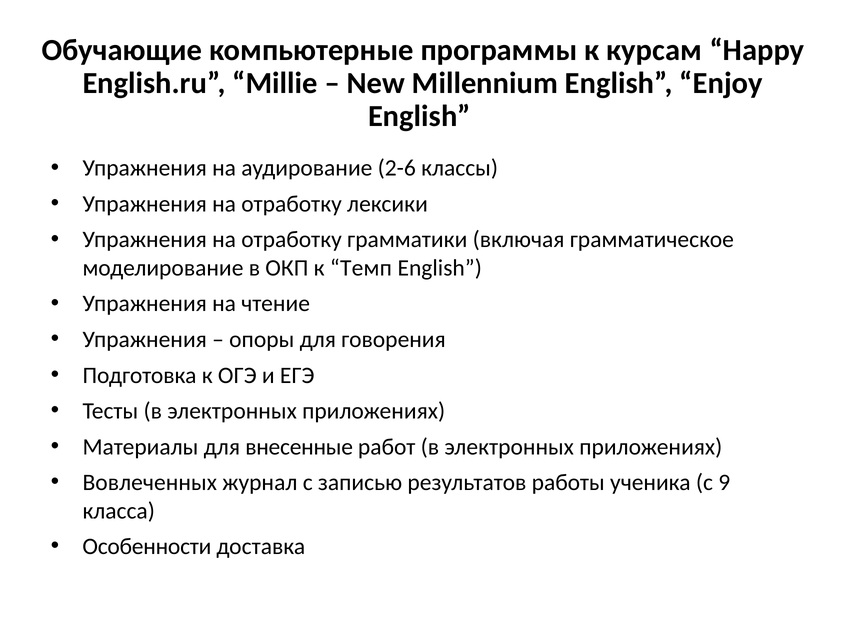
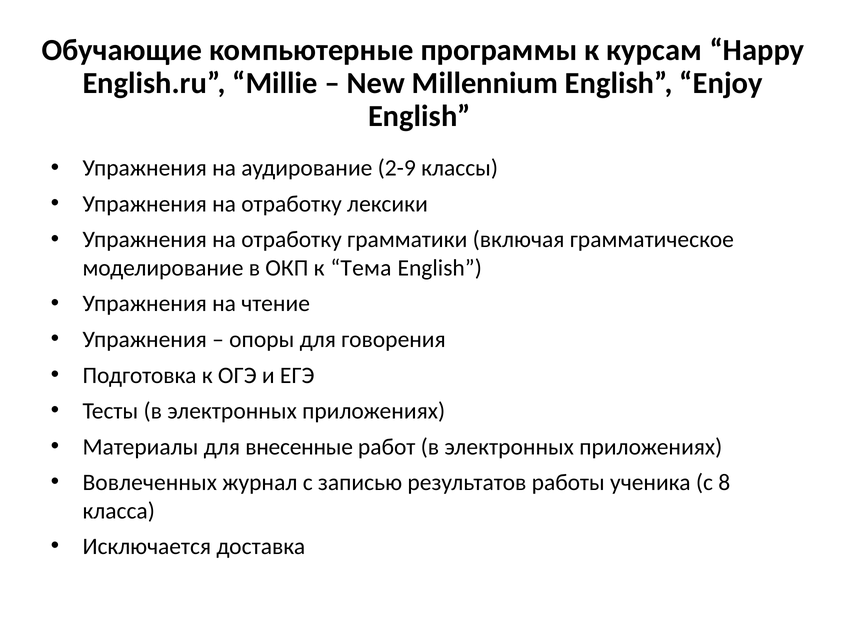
2-6: 2-6 -> 2-9 (397, 168)
Темп: Темп -> Тема (361, 268)
9: 9 -> 8 (724, 482)
Особенности: Особенности -> Исключается (147, 546)
